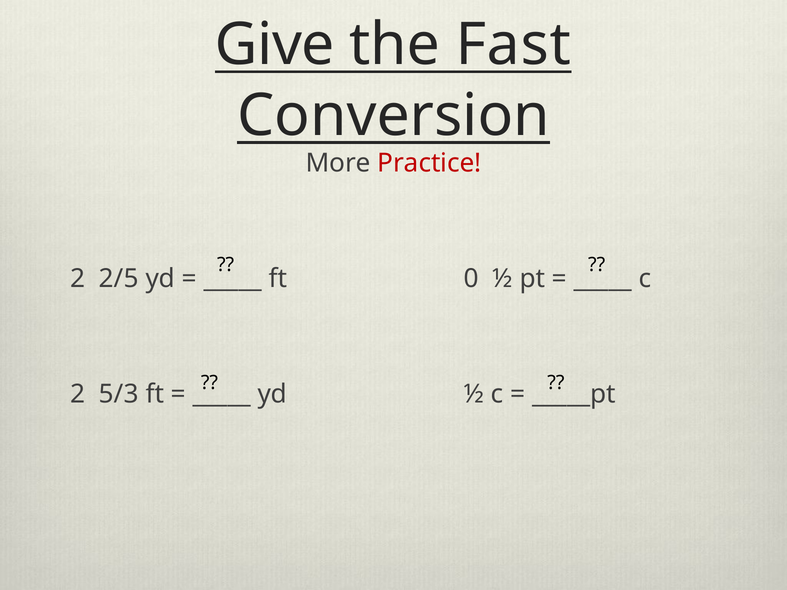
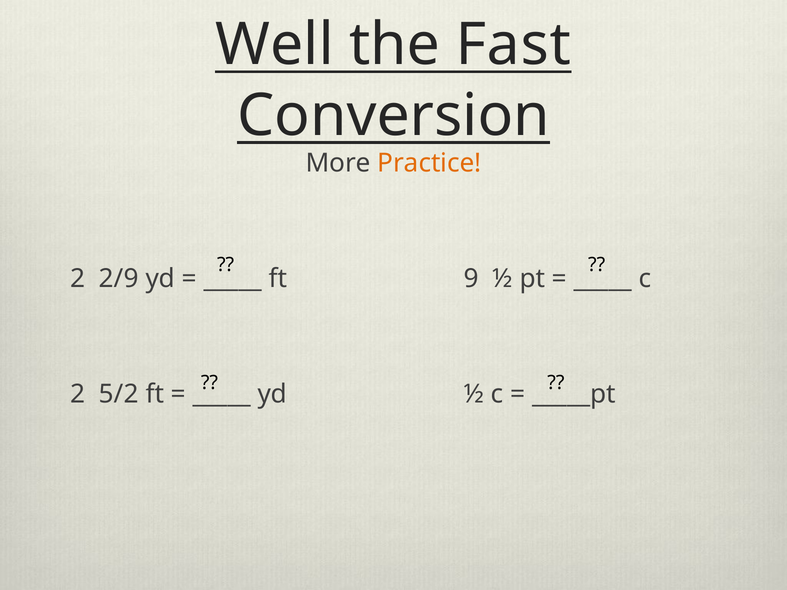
Give: Give -> Well (275, 45)
Practice colour: red -> orange (429, 163)
2/5: 2/5 -> 2/9 (119, 279)
0: 0 -> 9 (471, 279)
5/3: 5/3 -> 5/2 (119, 394)
